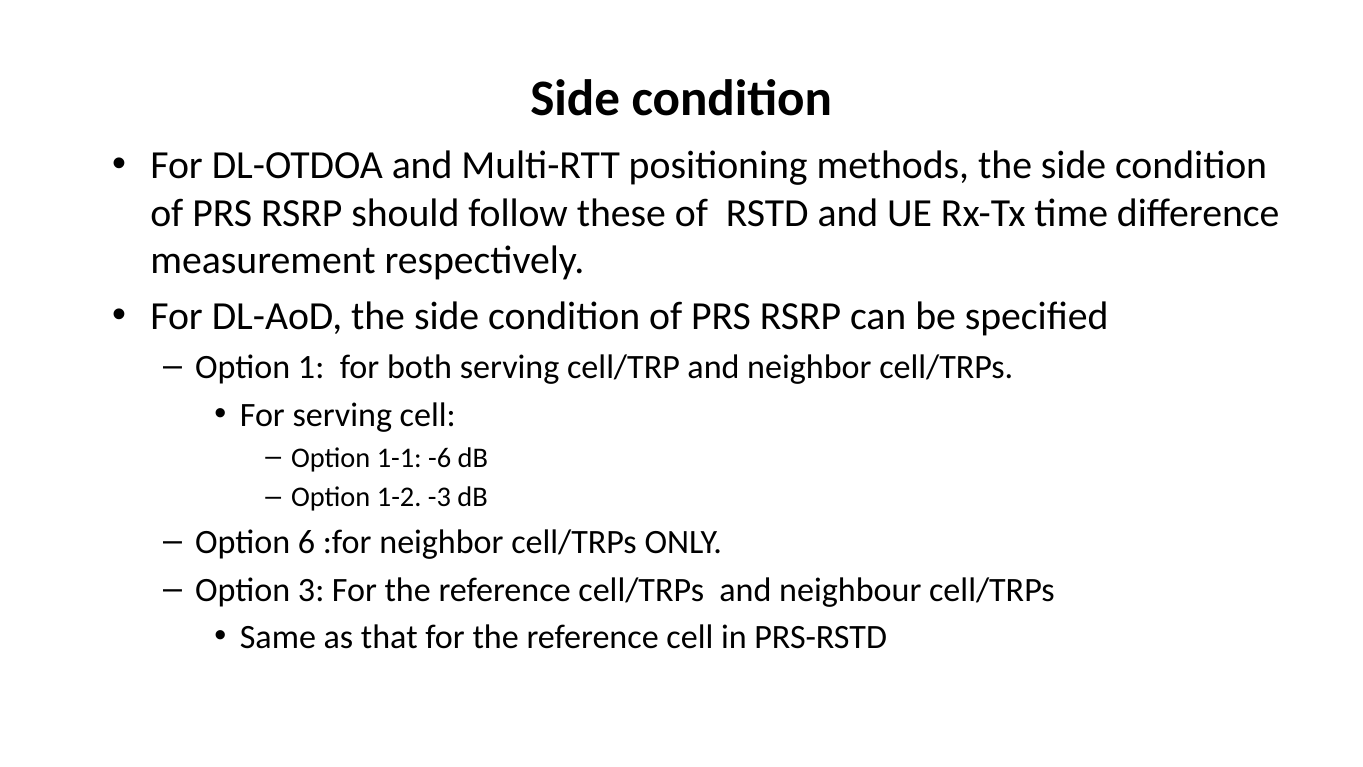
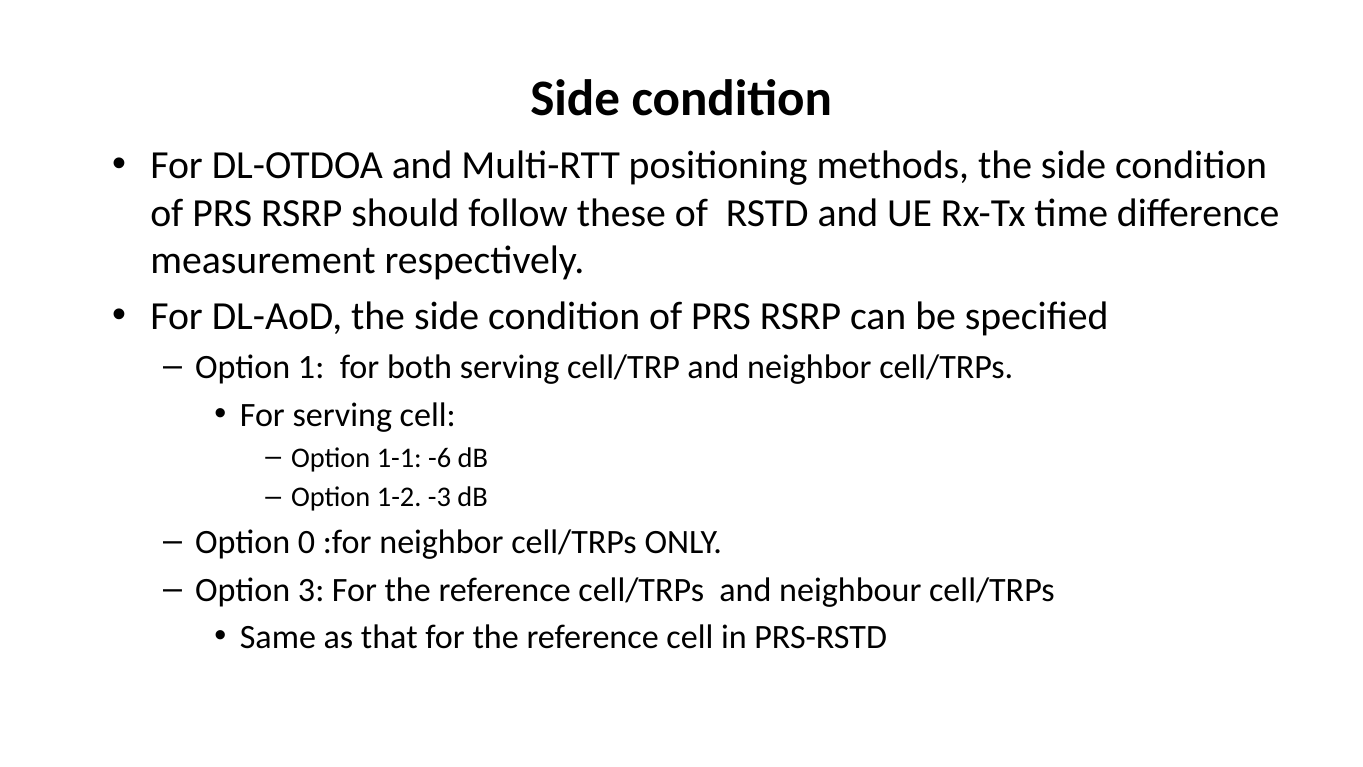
6: 6 -> 0 (307, 542)
